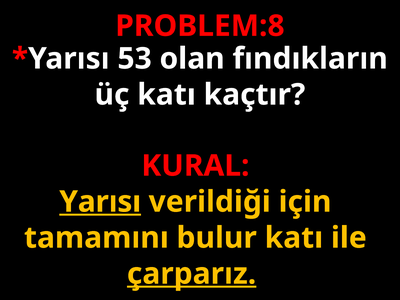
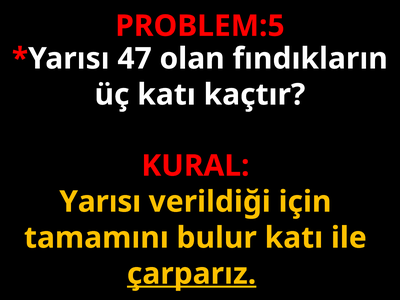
PROBLEM:8: PROBLEM:8 -> PROBLEM:5 (200, 26)
53: 53 -> 47 (135, 59)
Yarısı underline: present -> none (100, 202)
